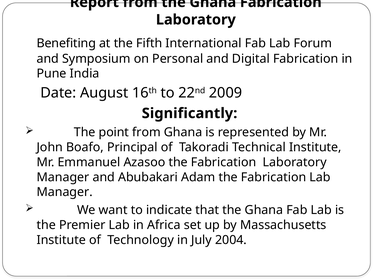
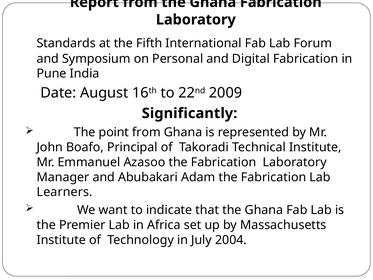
Benefiting: Benefiting -> Standards (66, 43)
Manager: Manager -> Learners (65, 192)
